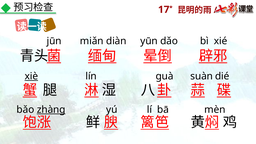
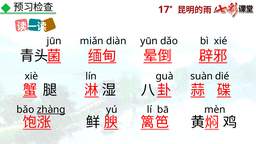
xiè underline: present -> none (31, 76)
